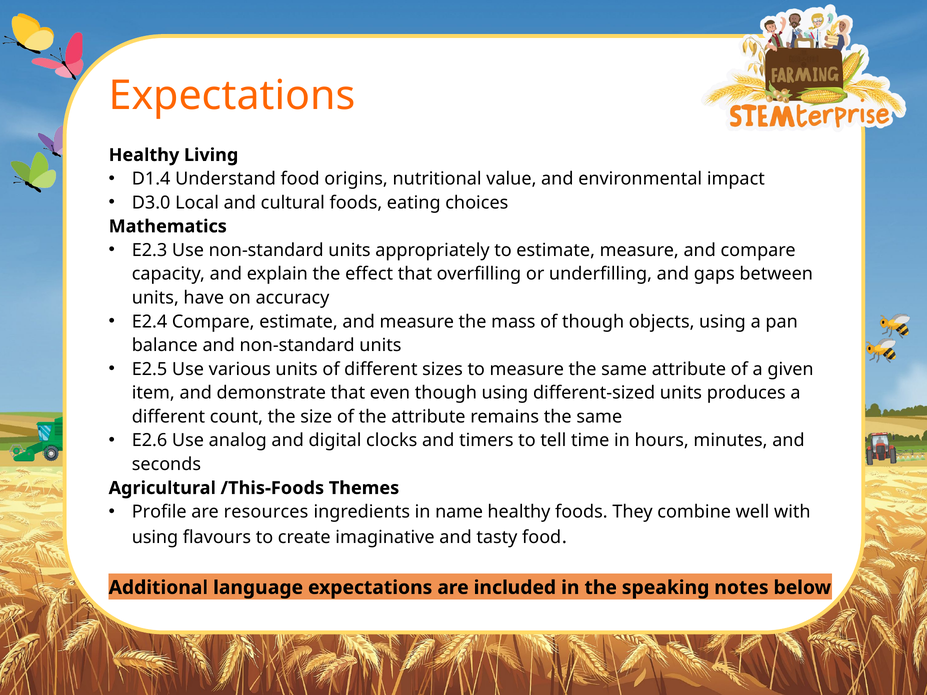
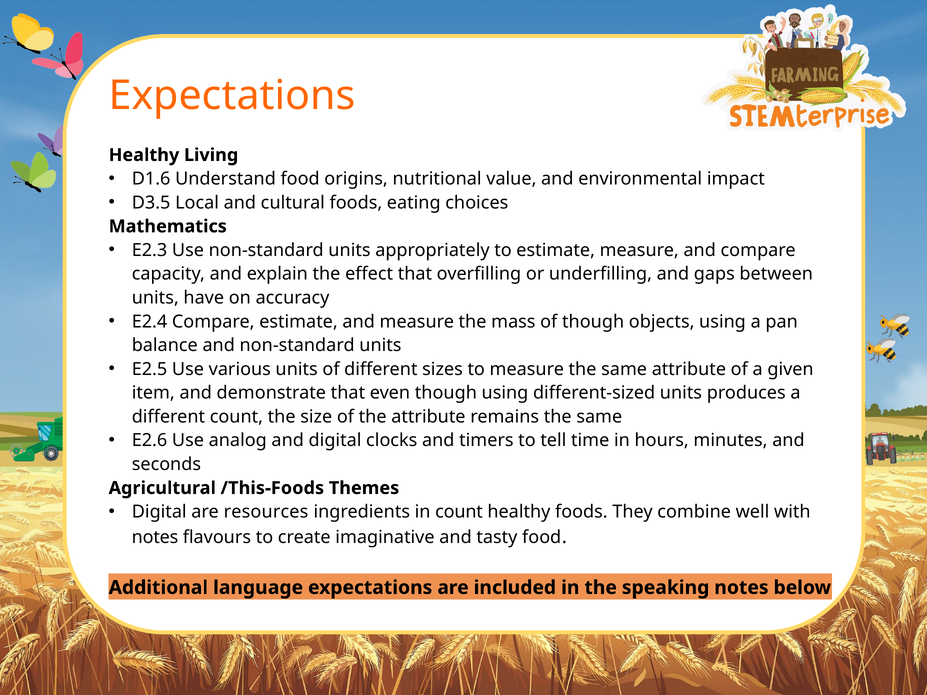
D1.4: D1.4 -> D1.6 (151, 179)
D3.0: D3.0 -> D3.5 (151, 203)
Profile: Profile -> Digital (159, 512)
in name: name -> count (459, 512)
using: using -> notes (155, 537)
